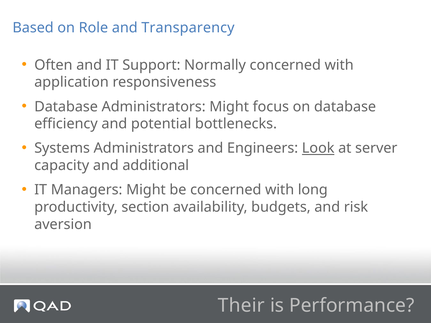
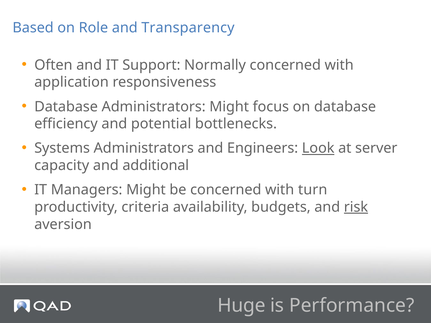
long: long -> turn (313, 190)
section: section -> criteria (145, 207)
risk underline: none -> present (356, 207)
Their: Their -> Huge (242, 306)
